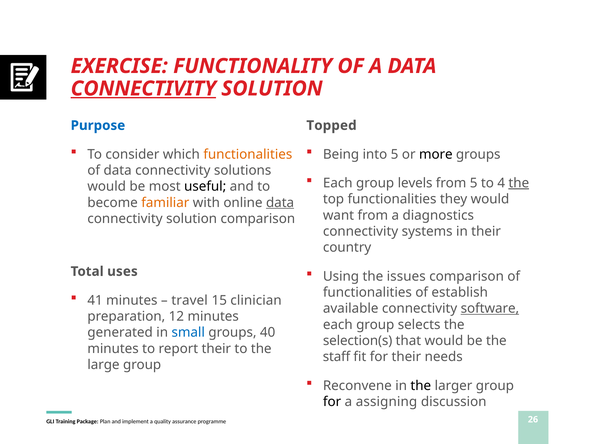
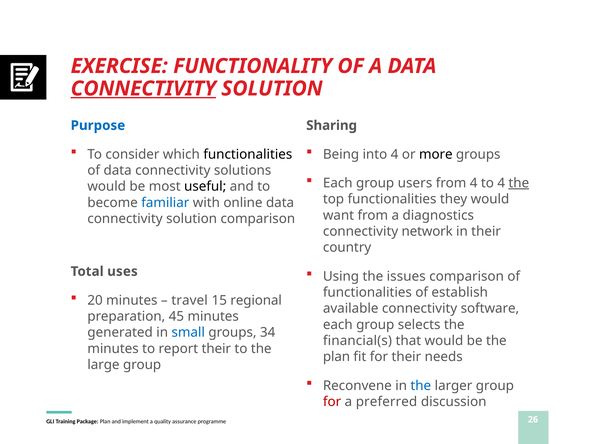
Topped: Topped -> Sharing (332, 125)
functionalities colour: orange -> black (248, 154)
into 5: 5 -> 4 (395, 154)
levels: levels -> users (415, 183)
from 5: 5 -> 4 (474, 183)
familiar colour: orange -> blue (165, 202)
data underline: present -> none (280, 202)
systems: systems -> network (427, 231)
41: 41 -> 20 (95, 300)
clinician: clinician -> regional (256, 300)
software underline: present -> none (490, 308)
12: 12 -> 45 (176, 316)
40: 40 -> 34 (268, 332)
selection(s: selection(s -> financial(s (357, 340)
staff: staff -> plan (336, 356)
the colour: black -> blue (421, 385)
for colour: black -> red (332, 401)
assigning: assigning -> preferred (387, 401)
